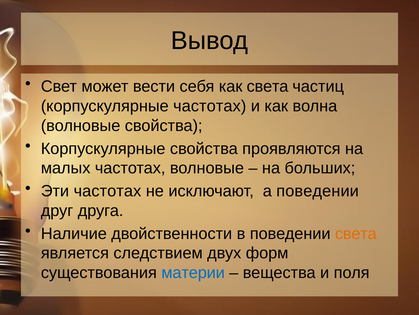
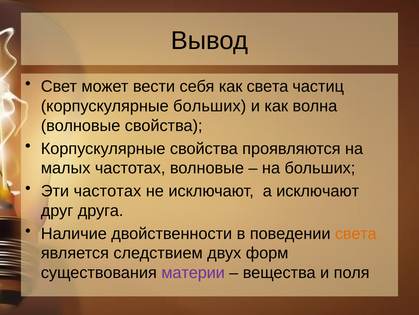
корпускулярные частотах: частотах -> больших (210, 106)
а поведении: поведении -> исключают (318, 191)
материи colour: blue -> purple (193, 272)
